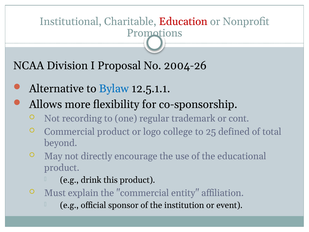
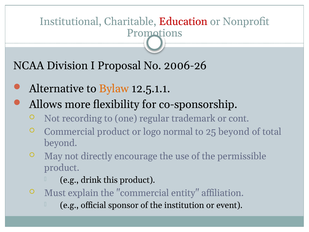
2004-26: 2004-26 -> 2006-26 (185, 66)
Bylaw colour: blue -> orange (114, 89)
college: college -> normal (178, 132)
25 defined: defined -> beyond (234, 132)
educational: educational -> permissible (242, 156)
